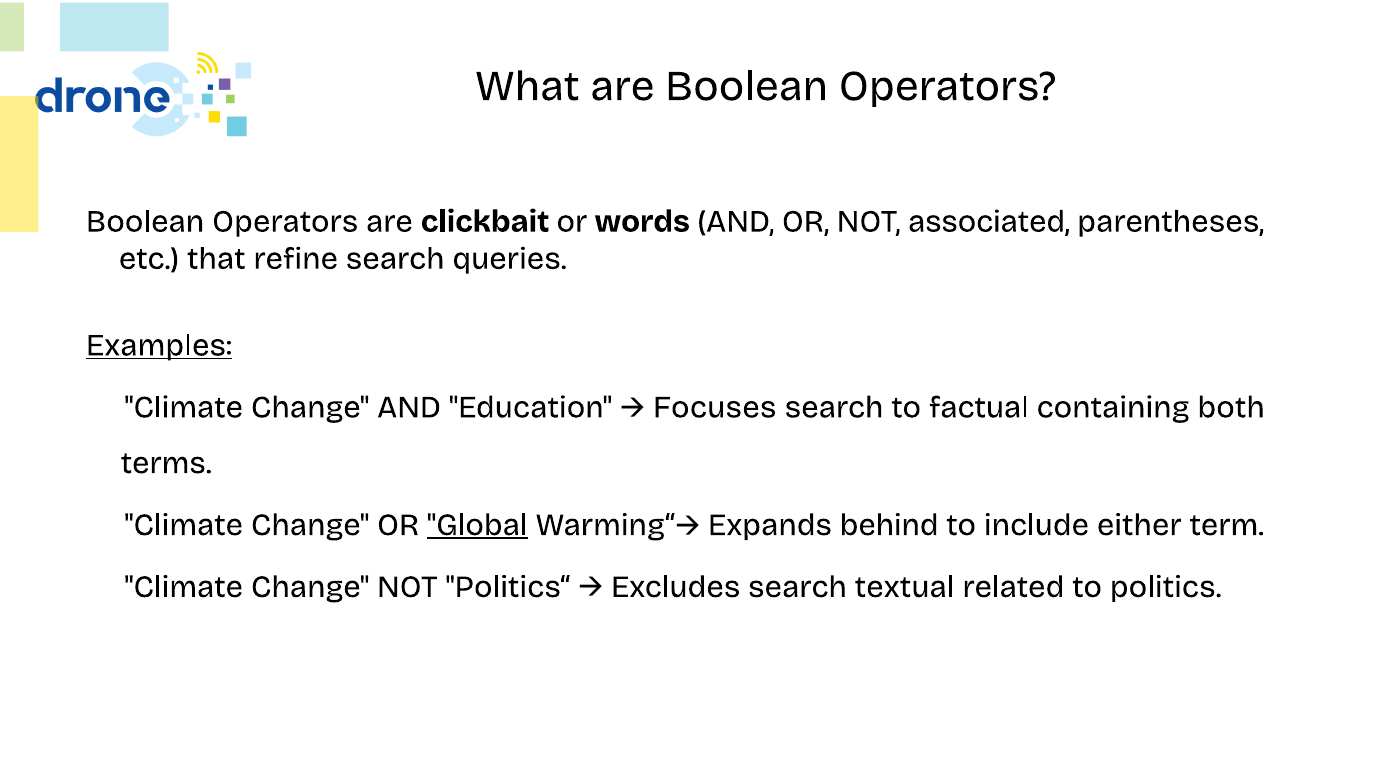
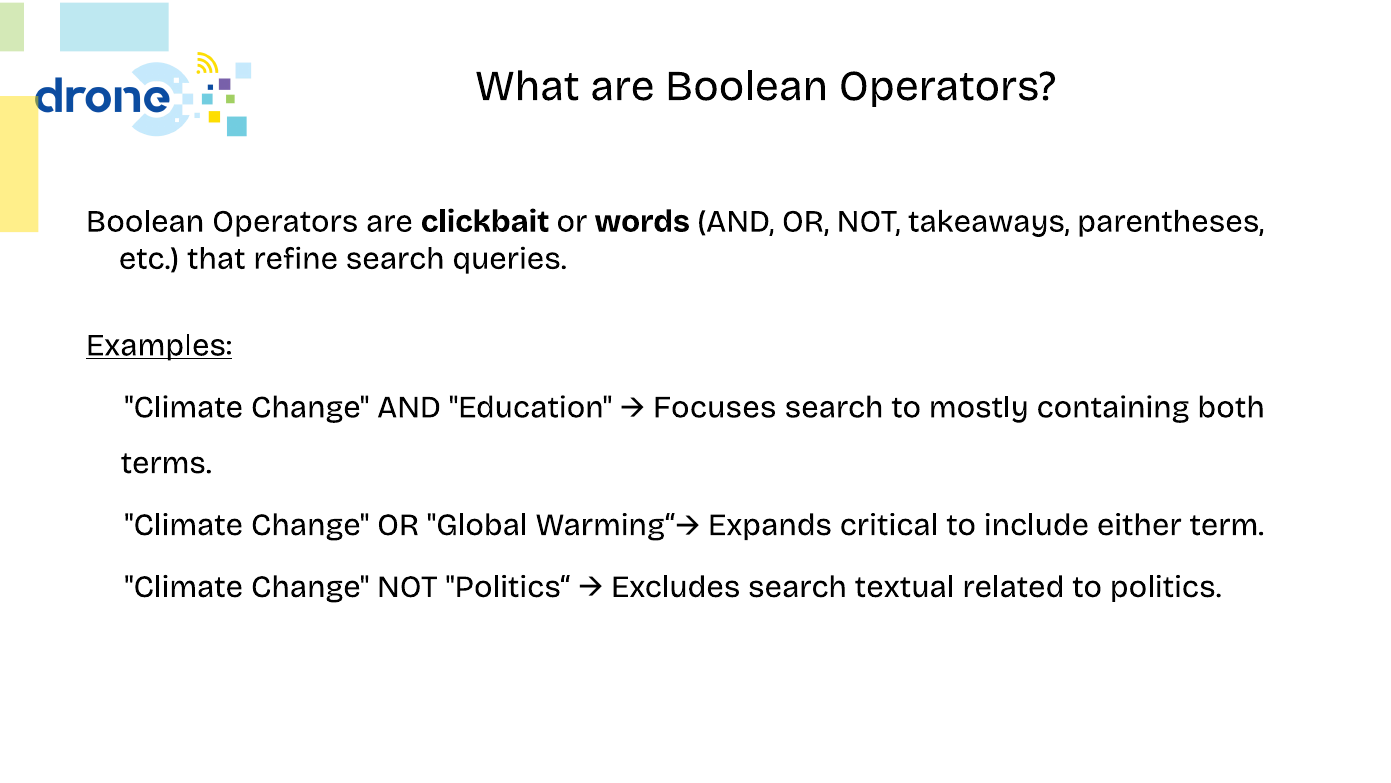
associated: associated -> takeaways (989, 221)
factual: factual -> mostly (979, 407)
Global underline: present -> none (477, 524)
behind: behind -> critical (889, 524)
